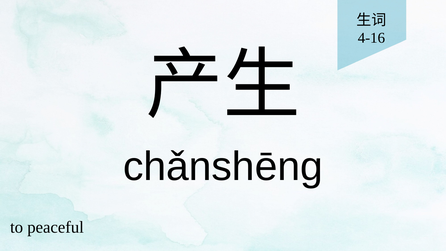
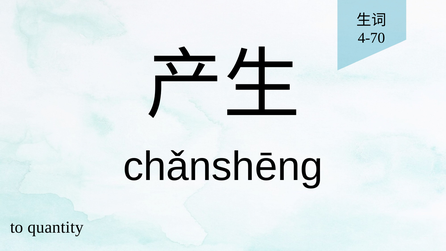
4-16: 4-16 -> 4-70 (371, 38)
peaceful: peaceful -> quantity (55, 227)
